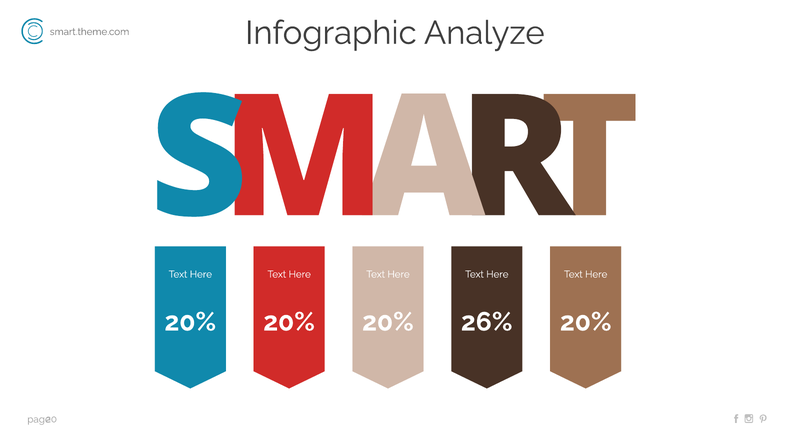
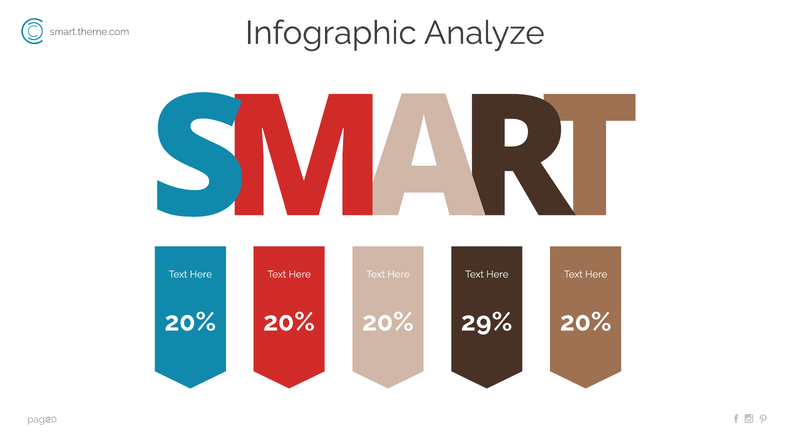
26%: 26% -> 29% (487, 322)
